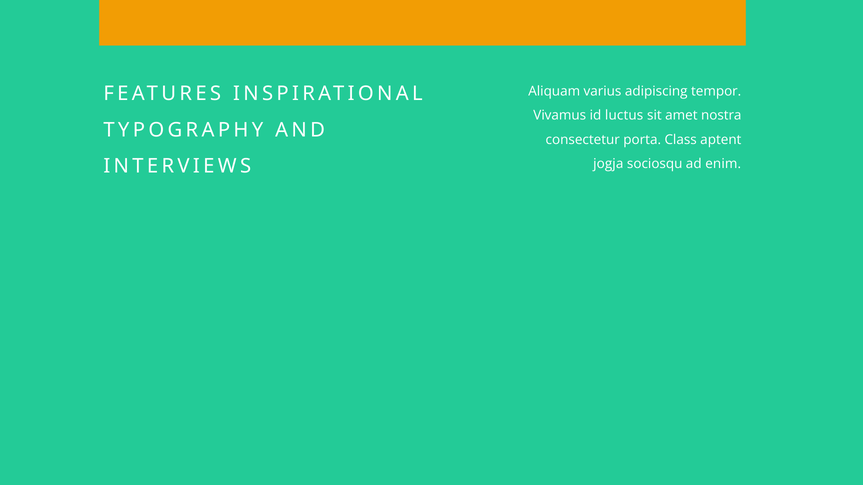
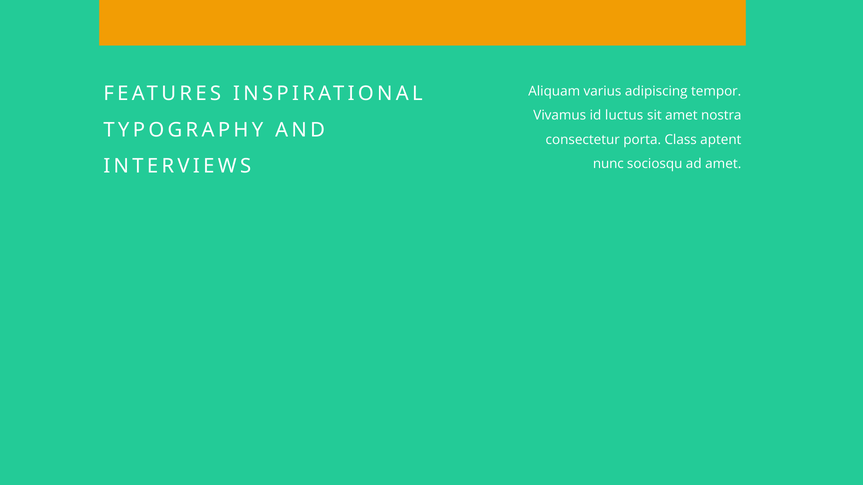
jogja: jogja -> nunc (608, 164)
ad enim: enim -> amet (723, 164)
